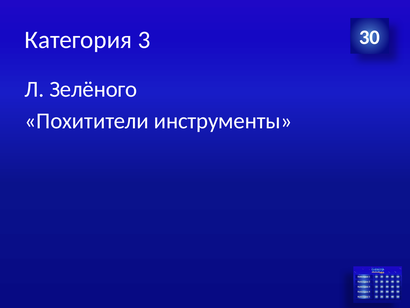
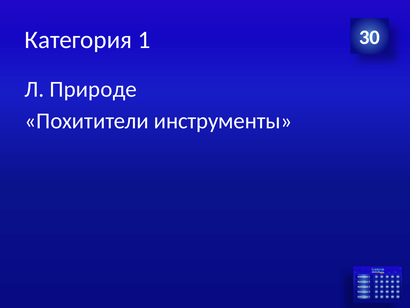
3: 3 -> 1 (144, 40)
Зелёного: Зелёного -> Природе (93, 89)
